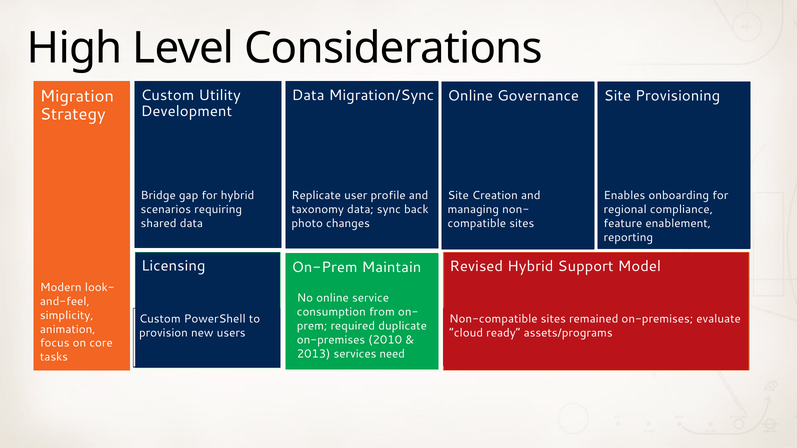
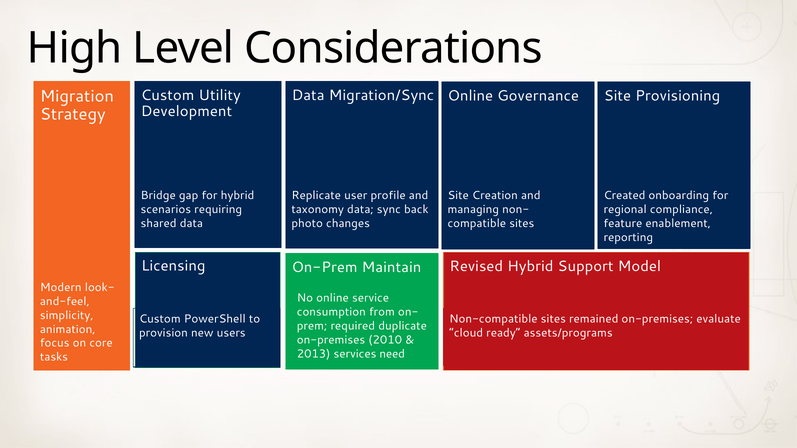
Enables: Enables -> Created (624, 196)
